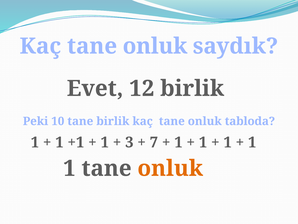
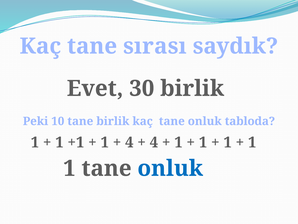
onluk: onluk -> sırası (155, 46)
12: 12 -> 30 (142, 88)
3: 3 -> 4 (129, 142)
7: 7 -> 4 (154, 142)
onluk colour: orange -> blue (170, 168)
